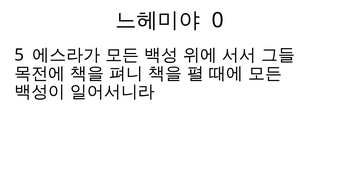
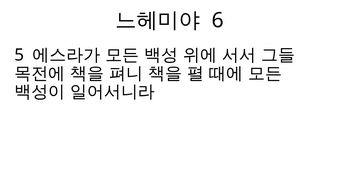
0: 0 -> 6 (218, 20)
